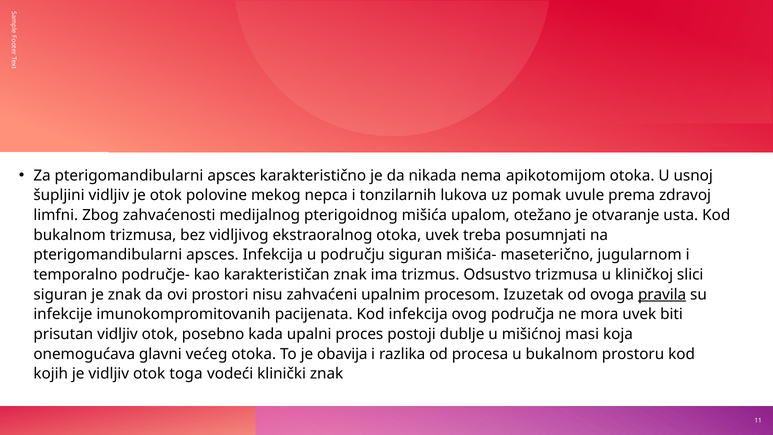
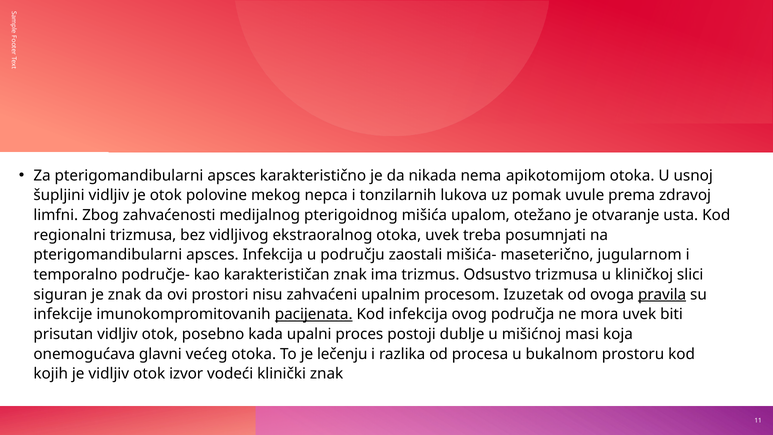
bukalnom: bukalnom -> regionalni (70, 235)
području siguran: siguran -> zaostali (415, 255)
pacijenata underline: none -> present (314, 314)
obavija: obavija -> lečenju (342, 354)
toga: toga -> izvor (186, 374)
